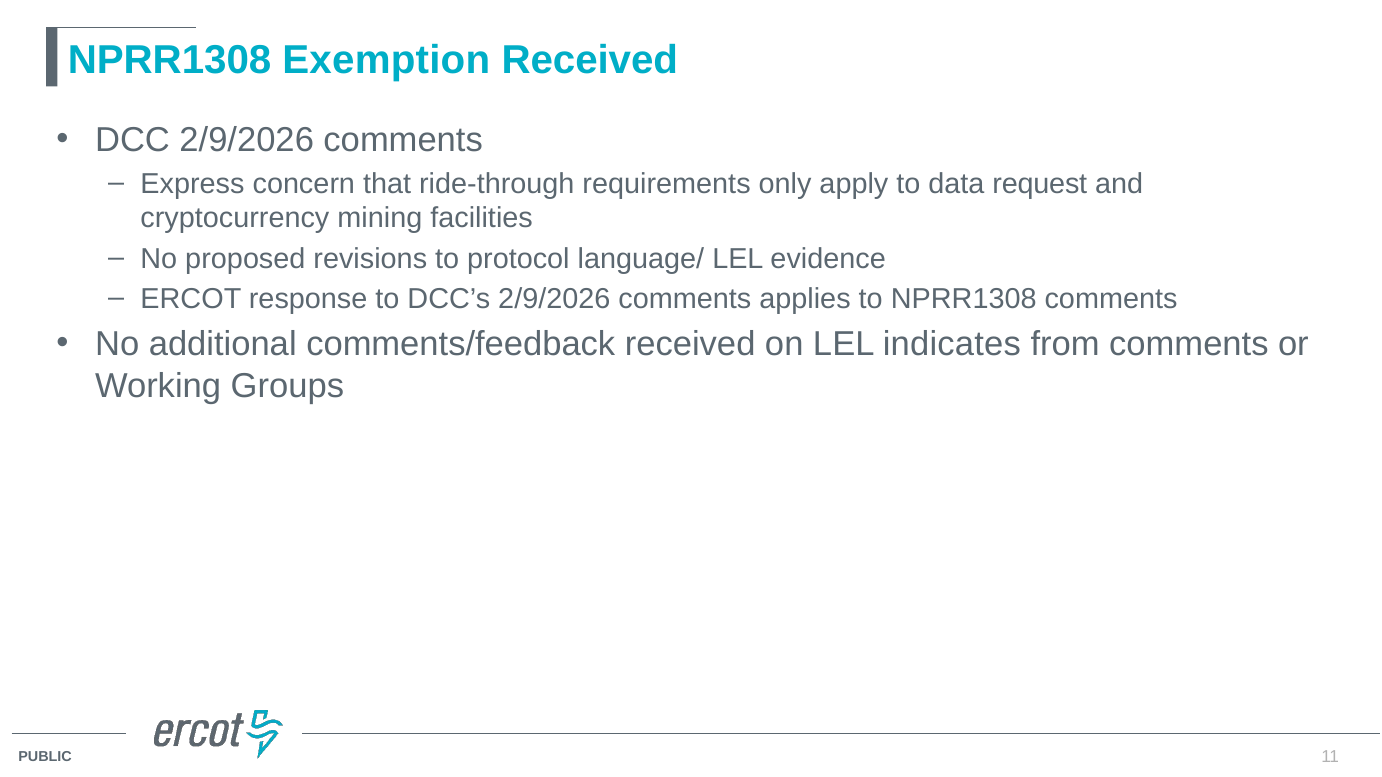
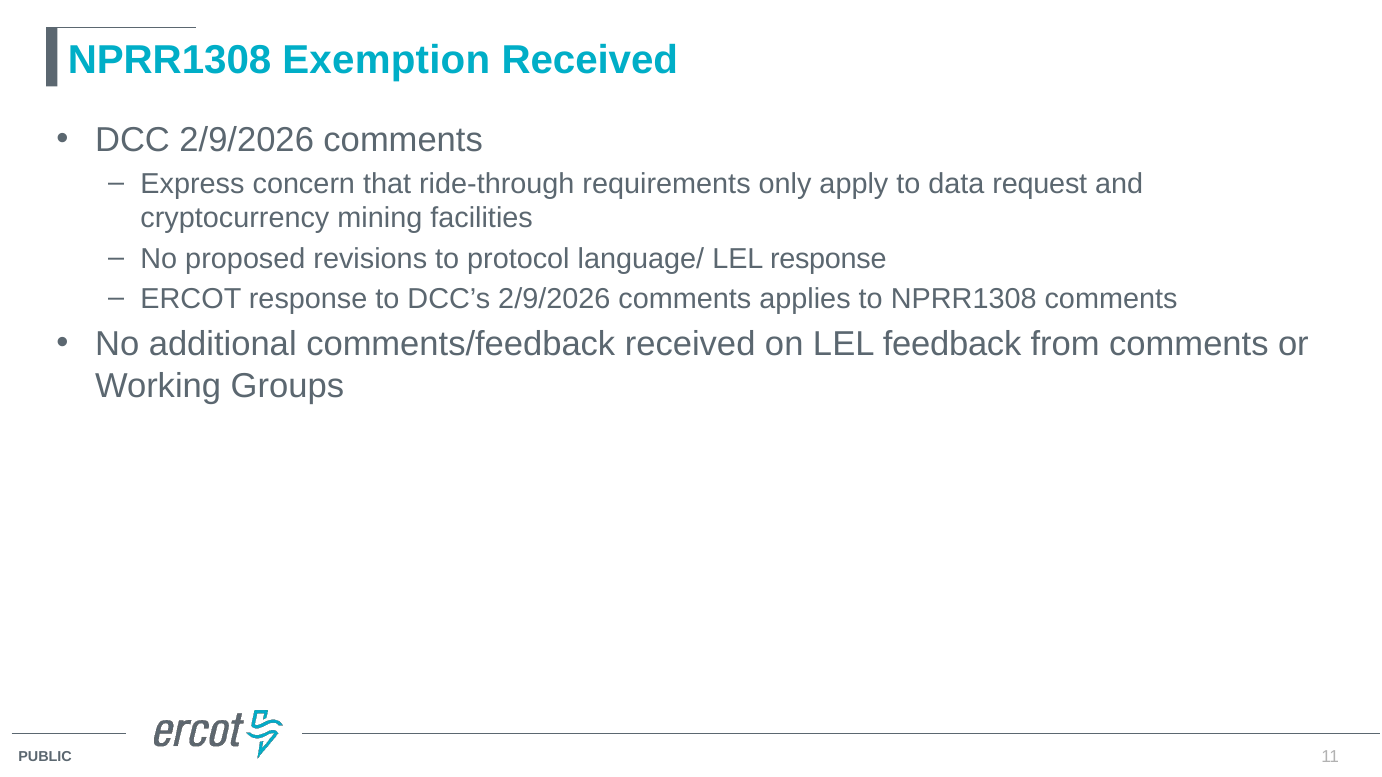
LEL evidence: evidence -> response (828, 259)
indicates: indicates -> feedback (952, 344)
